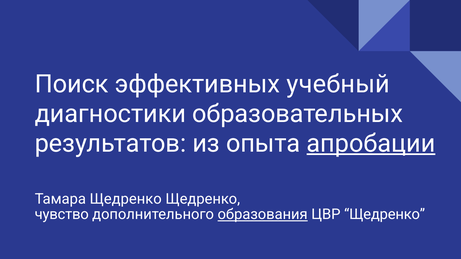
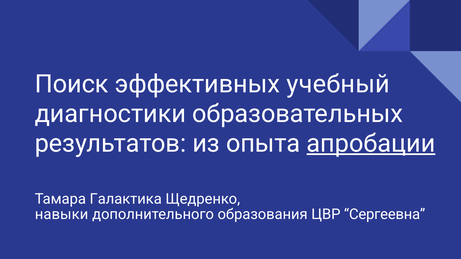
Тамара Щедренко: Щедренко -> Галактика (126, 199)
чувство: чувство -> навыки (62, 215)
образования underline: present -> none (263, 215)
ЦВР Щедренко: Щедренко -> Сергеевна (385, 215)
